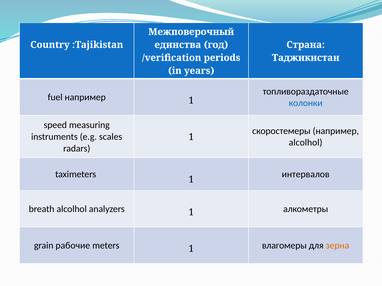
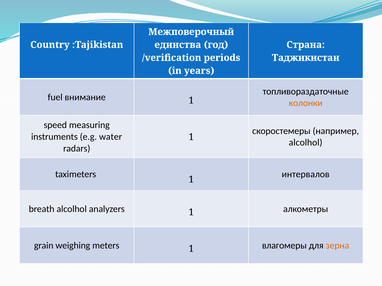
fuel например: например -> внимание (85, 97)
колонки colour: blue -> orange (306, 103)
scales: scales -> water (111, 137)
рабочие: рабочие -> weighing (73, 246)
